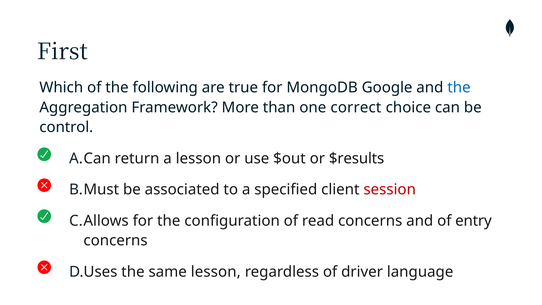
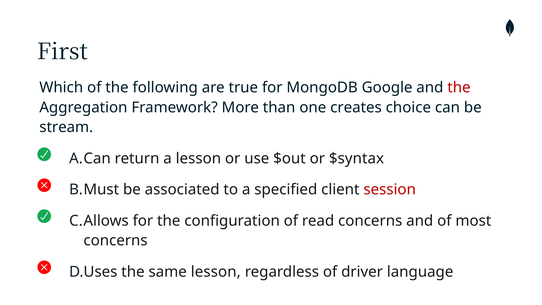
the colour: blue -> red (459, 87)
correct: correct -> creates (356, 107)
control: control -> stream (66, 127)
$results: $results -> $syntax (356, 158)
entry: entry -> most (473, 221)
